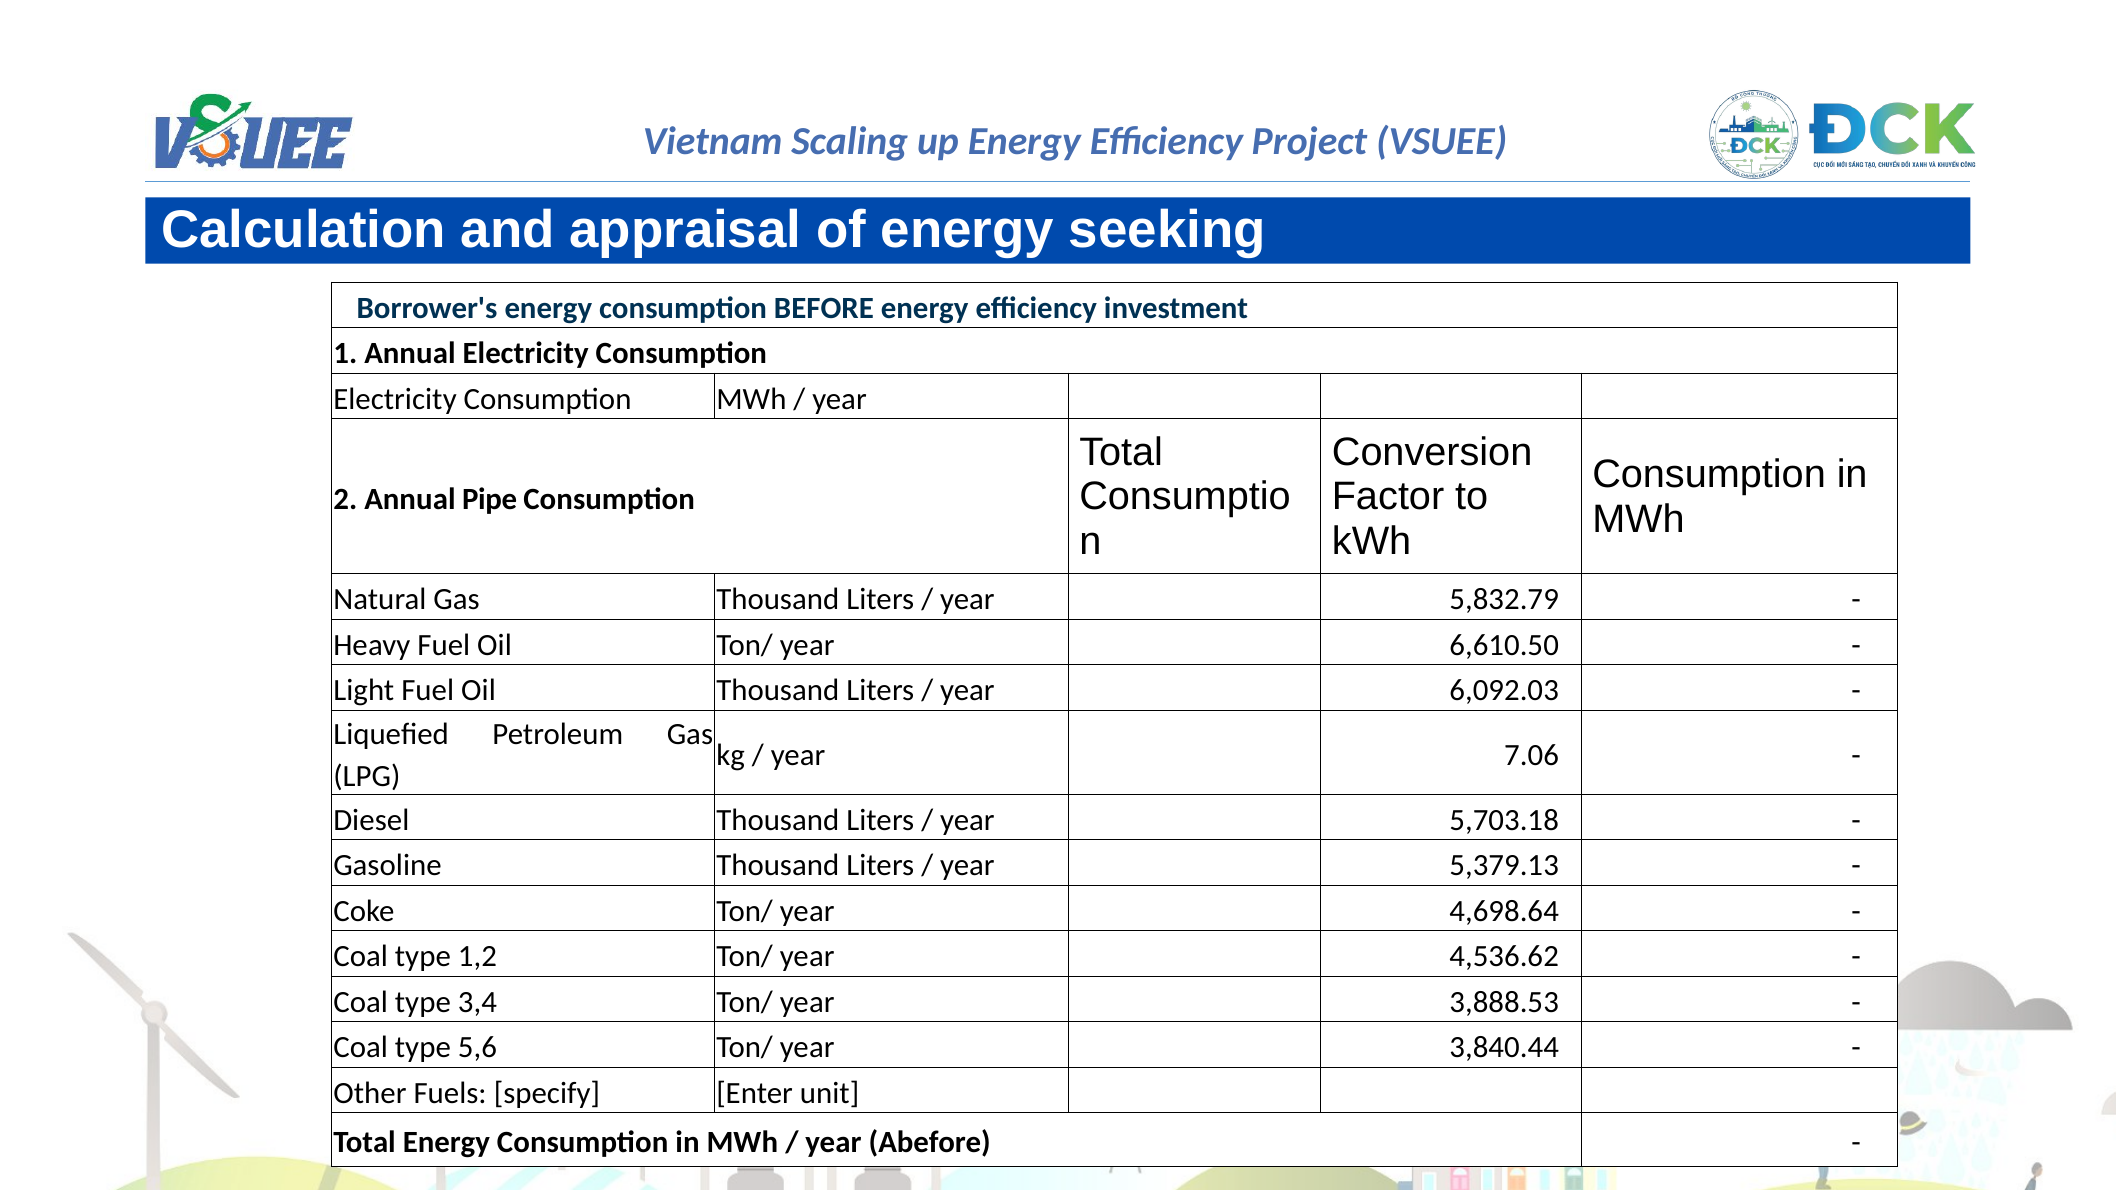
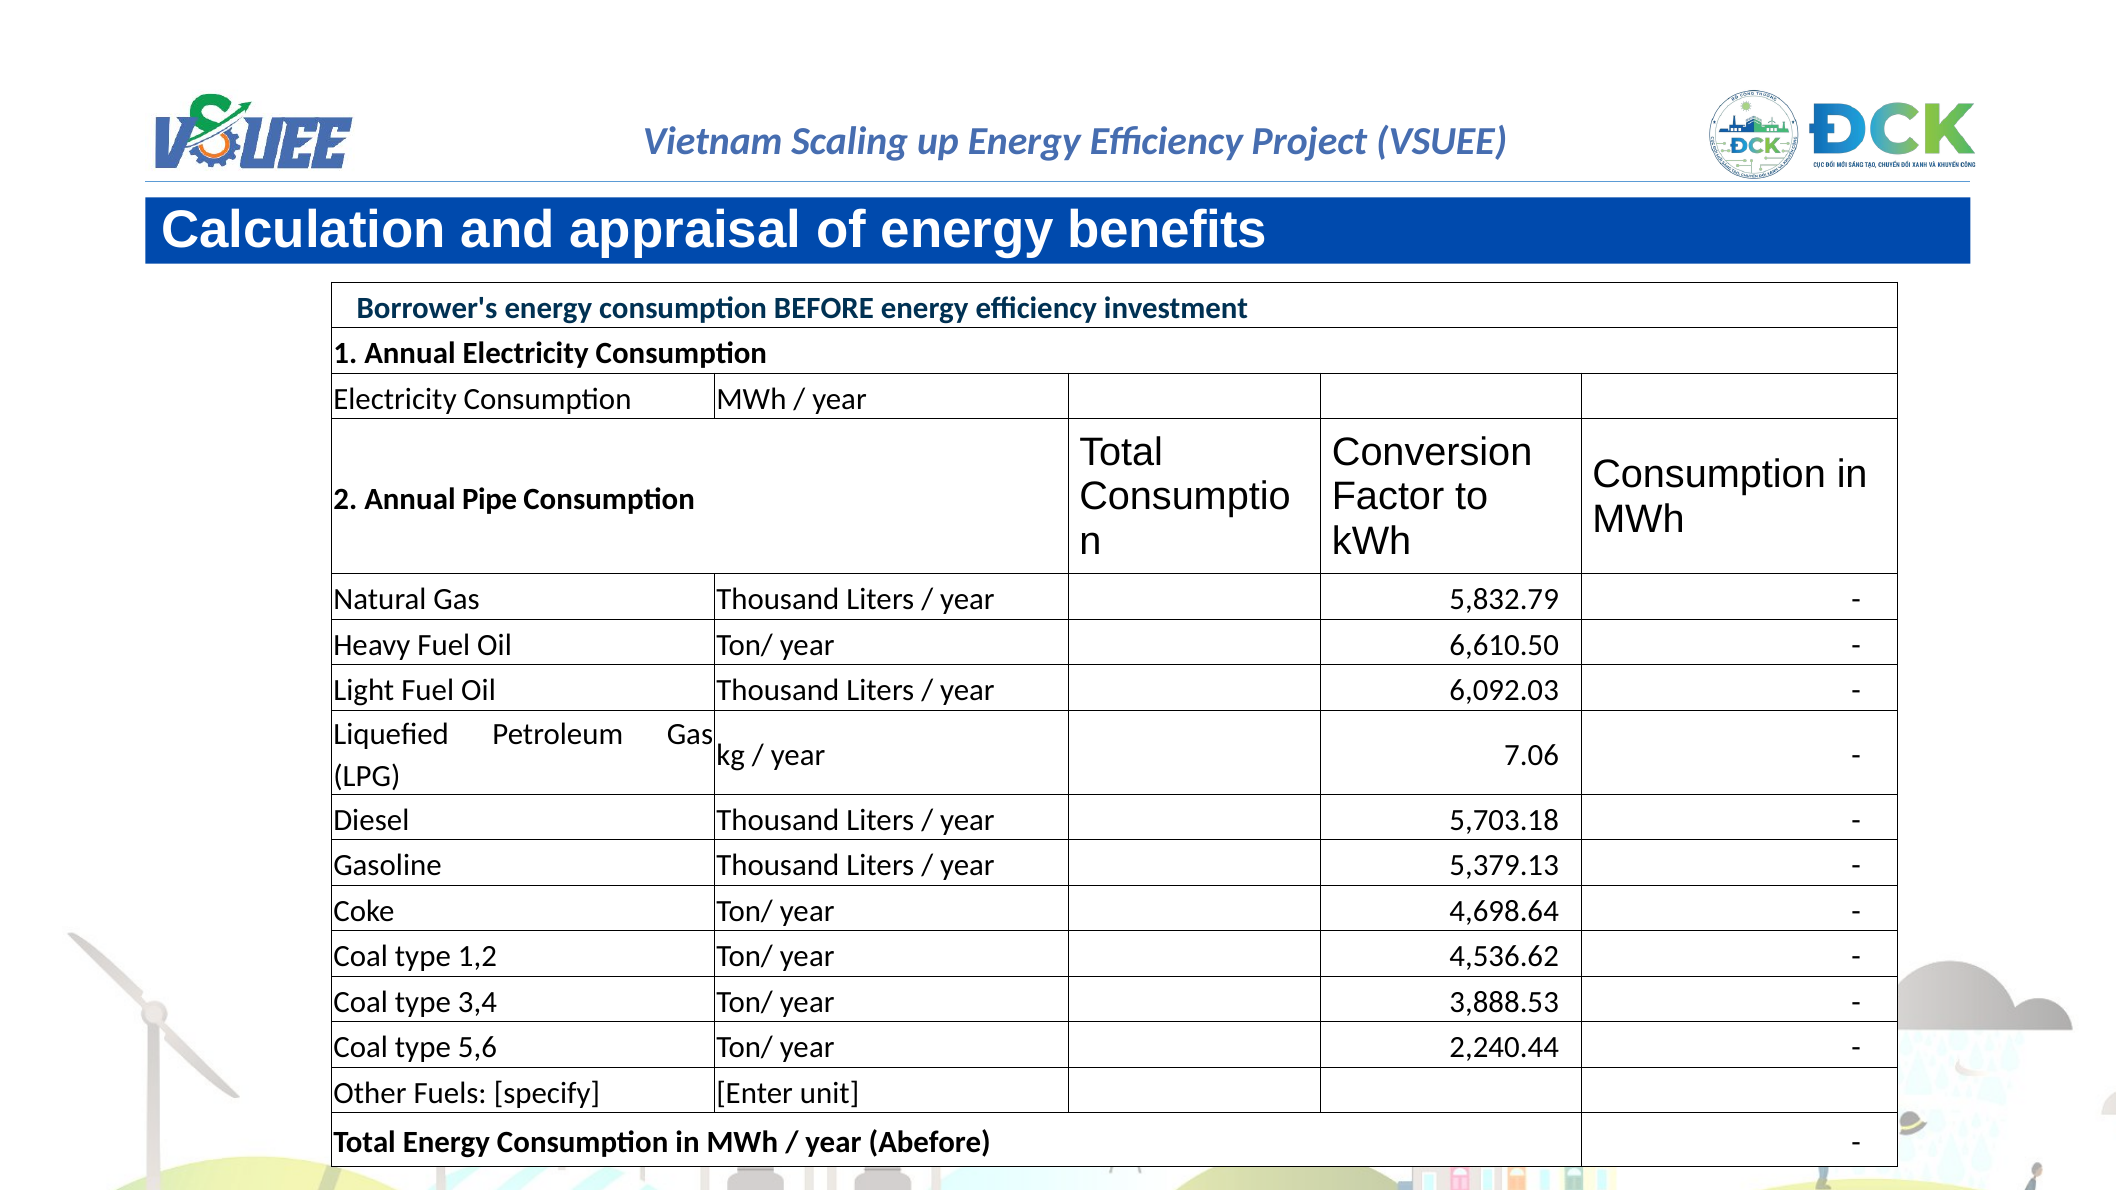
seeking: seeking -> benefits (1167, 230)
3,840.44: 3,840.44 -> 2,240.44 (1504, 1048)
